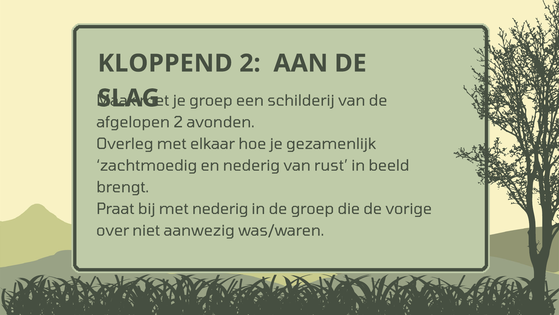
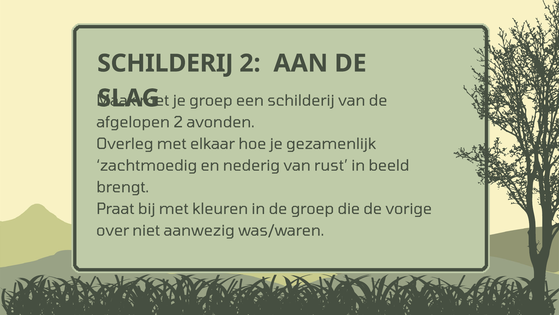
KLOPPEND: KLOPPEND -> SCHILDERIJ (165, 63)
met nederig: nederig -> kleuren (220, 209)
